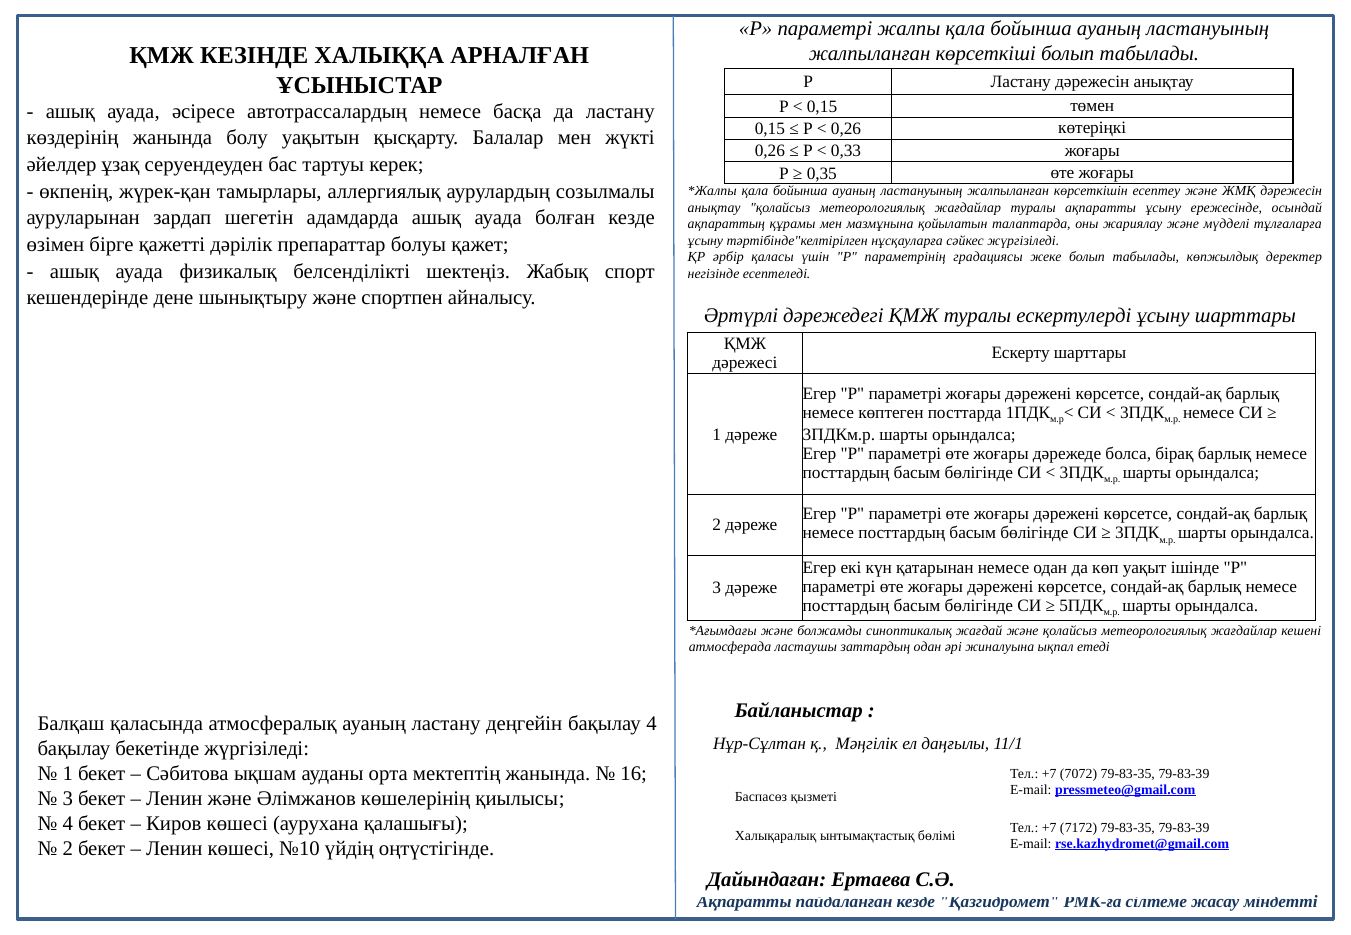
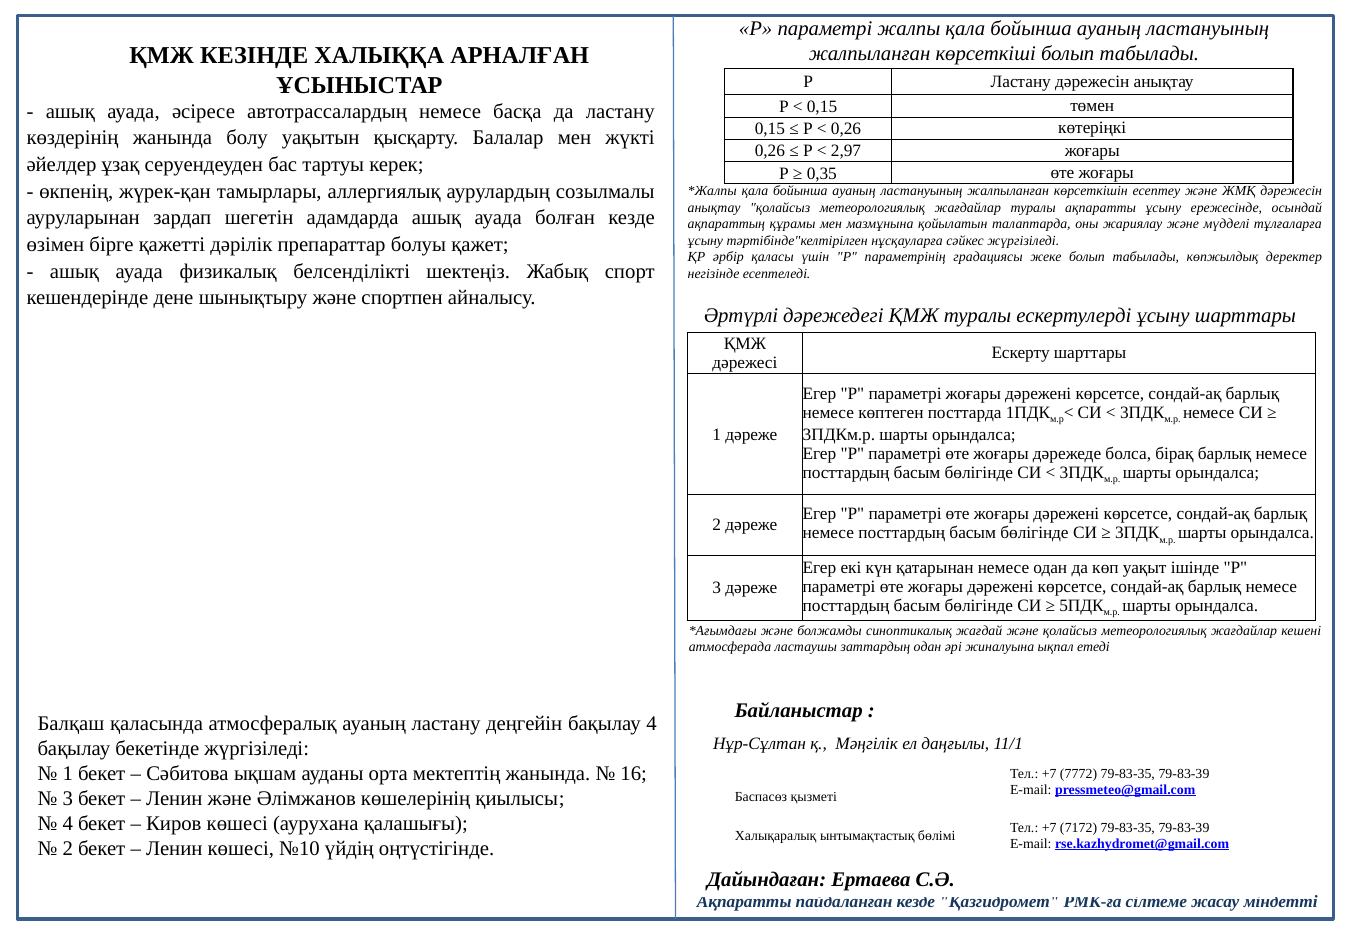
0,33: 0,33 -> 2,97 (846, 151)
7072: 7072 -> 7772 (1079, 775)
